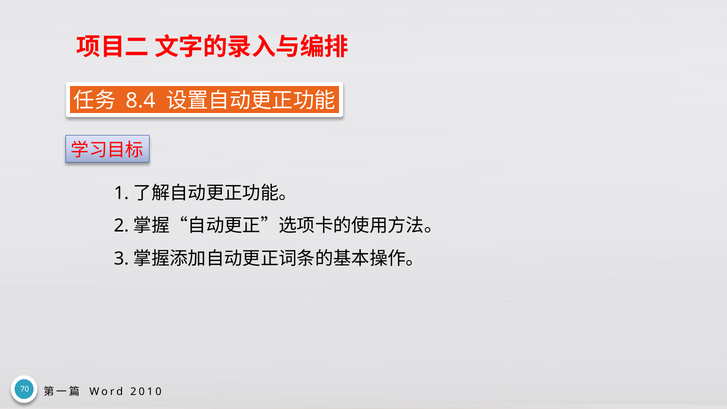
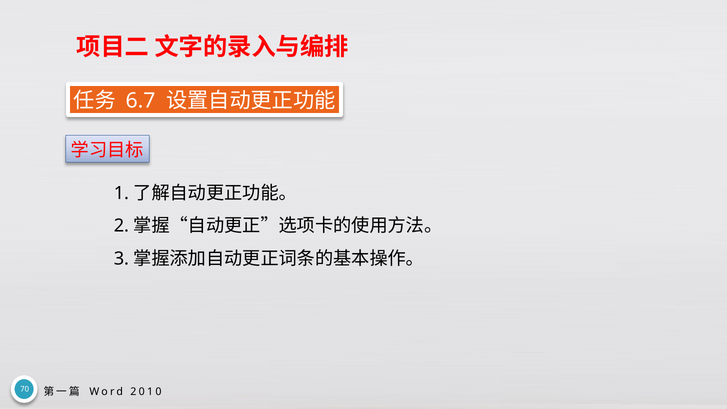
8.4: 8.4 -> 6.7 (141, 101)
